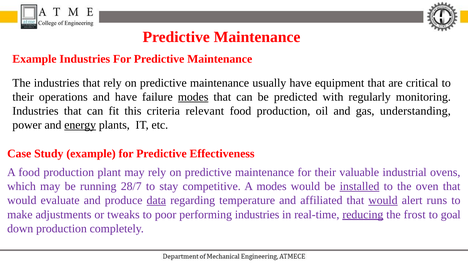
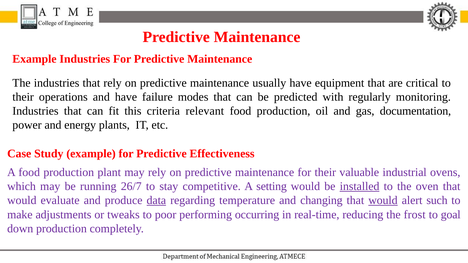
modes underline: present -> none (193, 97)
understanding: understanding -> documentation (415, 111)
energy underline: present -> none (80, 125)
28/7: 28/7 -> 26/7 (131, 187)
A modes: modes -> setting (272, 187)
affiliated: affiliated -> changing (321, 201)
runs: runs -> such (437, 201)
performing industries: industries -> occurring (257, 215)
reducing underline: present -> none (363, 215)
